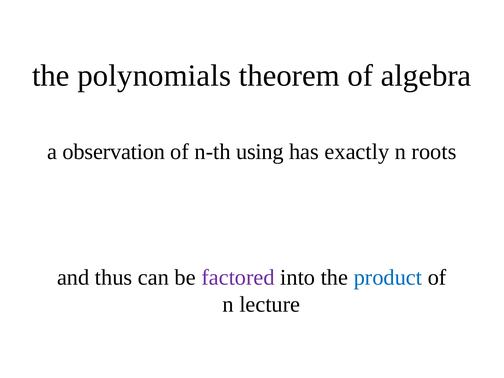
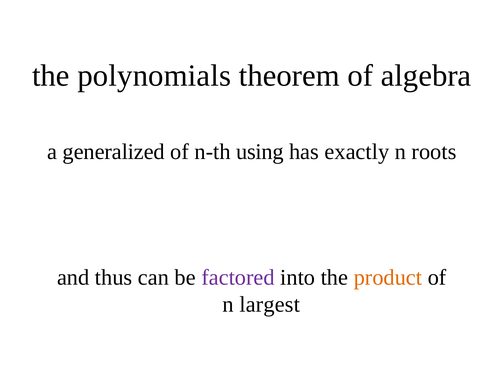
observation: observation -> generalized (114, 152)
product colour: blue -> orange (388, 277)
lecture: lecture -> largest (270, 304)
